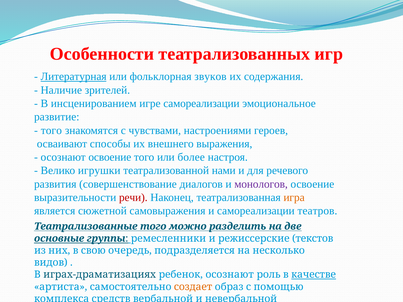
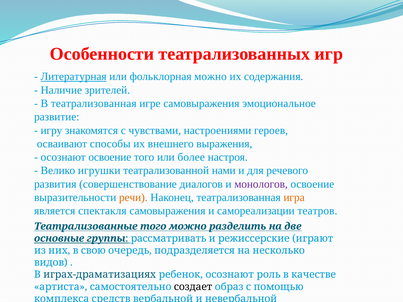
фольклорная звуков: звуков -> можно (211, 77)
В инсценированием: инсценированием -> театрализованная (94, 104)
игре самореализации: самореализации -> самовыражения (201, 104)
того: того -> игру (51, 130)
речи colour: red -> orange (133, 198)
сюжетной: сюжетной -> спектакля (102, 211)
ремесленники: ремесленники -> рассматривать (169, 239)
текстов: текстов -> играют (313, 239)
качестве underline: present -> none (314, 275)
создает colour: orange -> black (193, 287)
